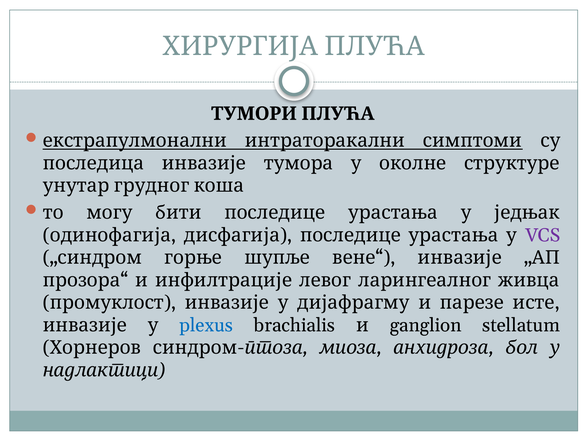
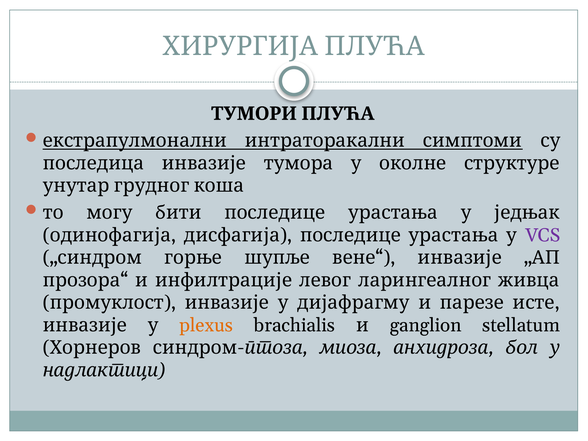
plexus colour: blue -> orange (206, 325)
